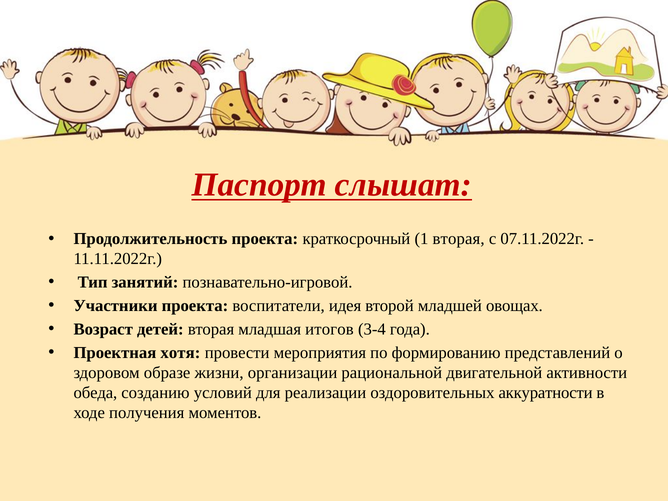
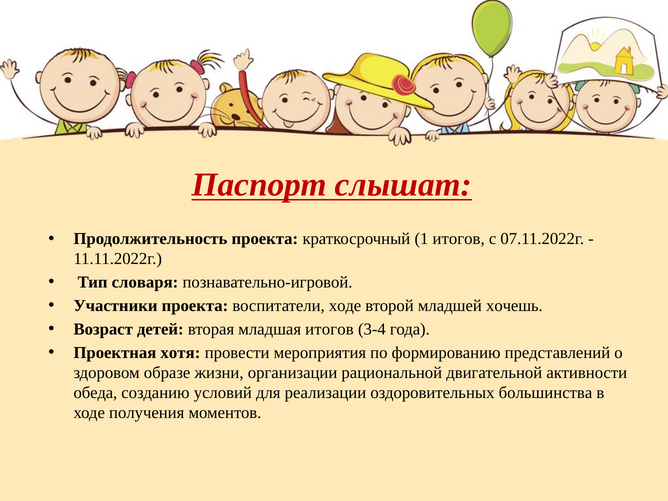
1 вторая: вторая -> итогов (459, 239)
занятий: занятий -> словаря (145, 282)
воспитатели идея: идея -> ходе (345, 306)
овощах: овощах -> хочешь (514, 306)
аккуратности: аккуратности -> большинства (545, 393)
